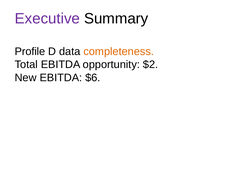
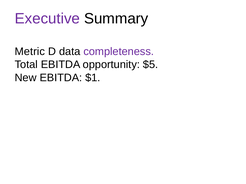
Profile: Profile -> Metric (30, 52)
completeness colour: orange -> purple (119, 52)
$2: $2 -> $5 (151, 65)
$6: $6 -> $1 (93, 78)
